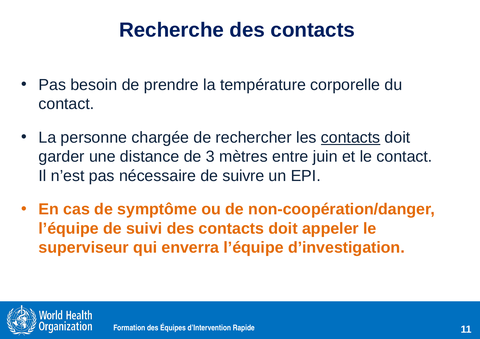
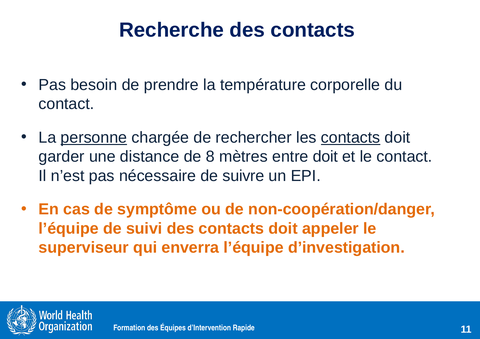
personne underline: none -> present (94, 138)
3: 3 -> 8 (210, 157)
entre juin: juin -> doit (325, 157)
